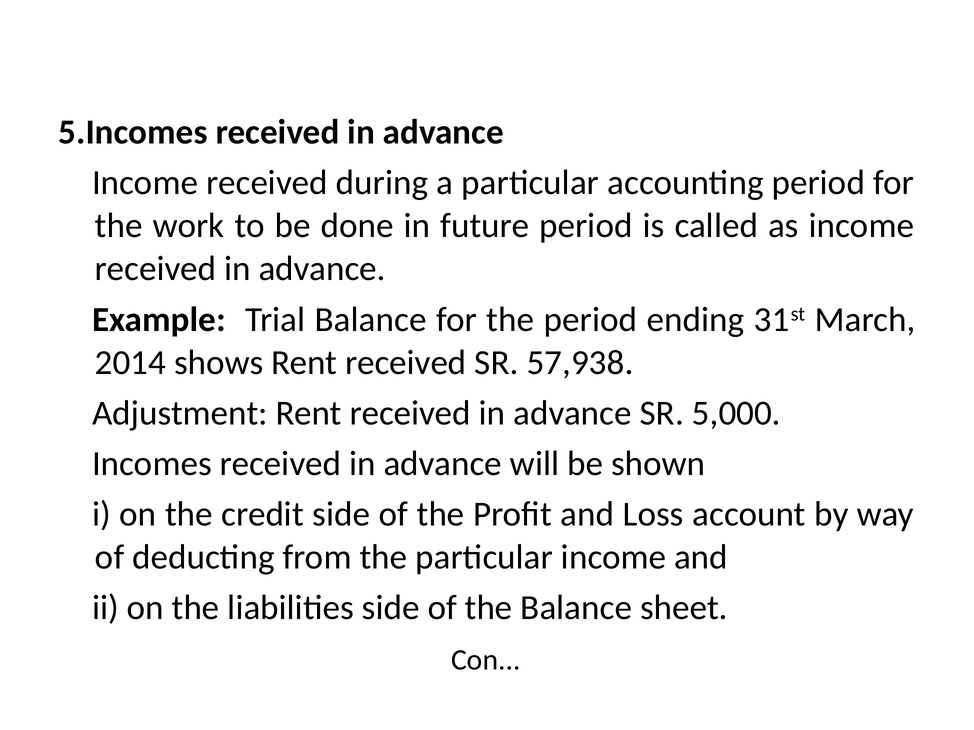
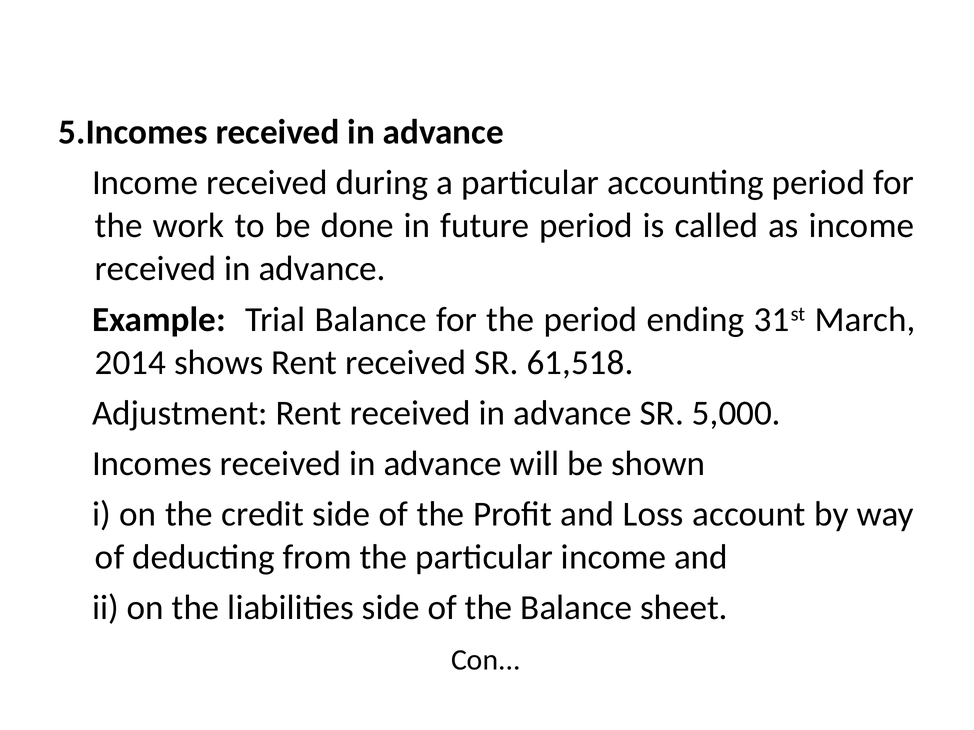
57,938: 57,938 -> 61,518 (580, 363)
